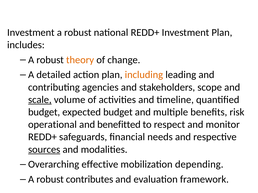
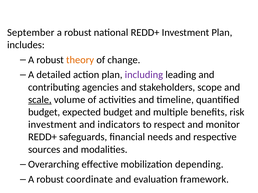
Investment: Investment -> September (31, 33)
including colour: orange -> purple (144, 75)
operational: operational -> investment (52, 125)
benefitted: benefitted -> indicators (119, 125)
sources underline: present -> none (44, 150)
contributes: contributes -> coordinate (89, 180)
